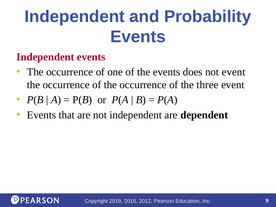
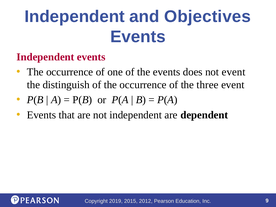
Probability: Probability -> Objectives (208, 17)
occurrence: occurrence -> distinguish (66, 85)
